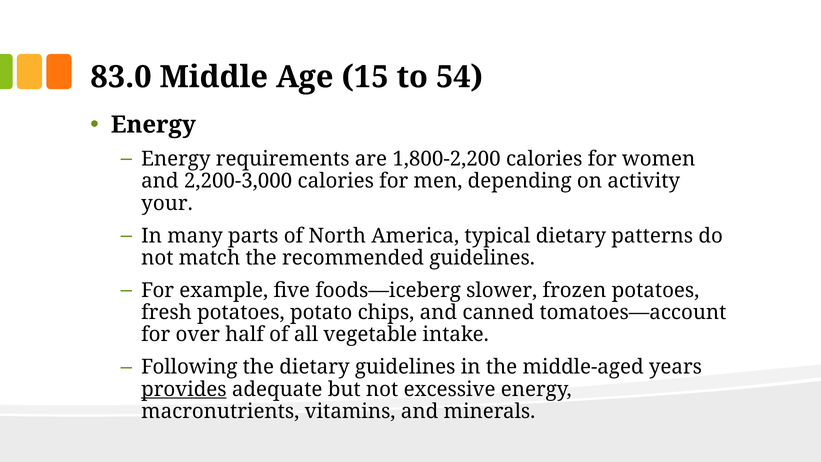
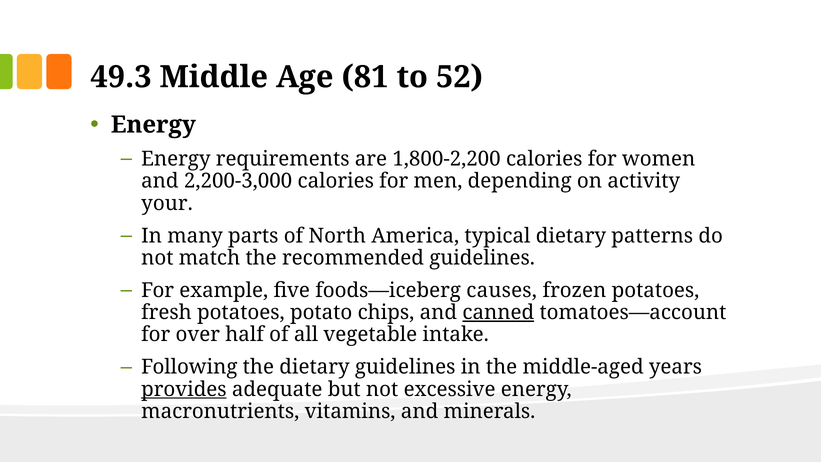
83.0: 83.0 -> 49.3 (121, 77)
15: 15 -> 81 (365, 77)
54: 54 -> 52 (459, 77)
slower: slower -> causes (502, 290)
canned underline: none -> present (498, 312)
